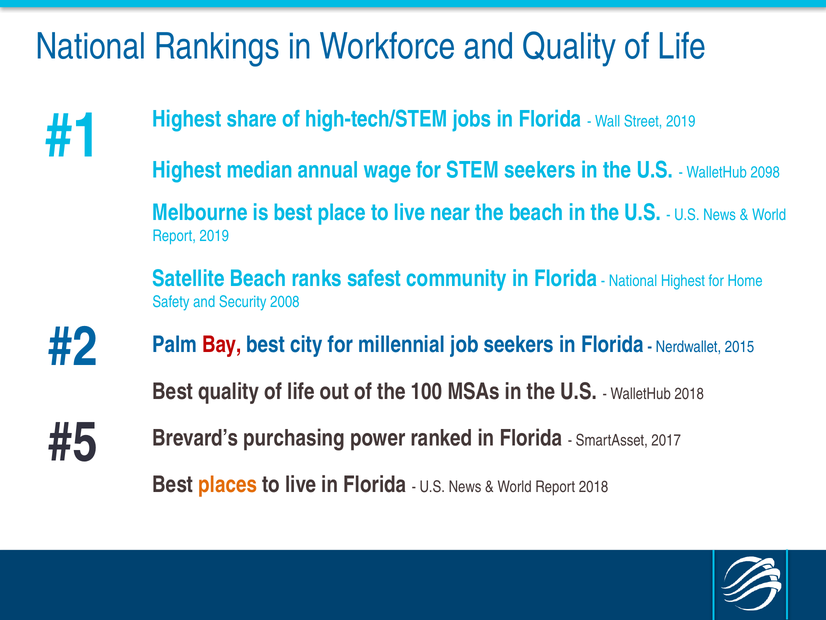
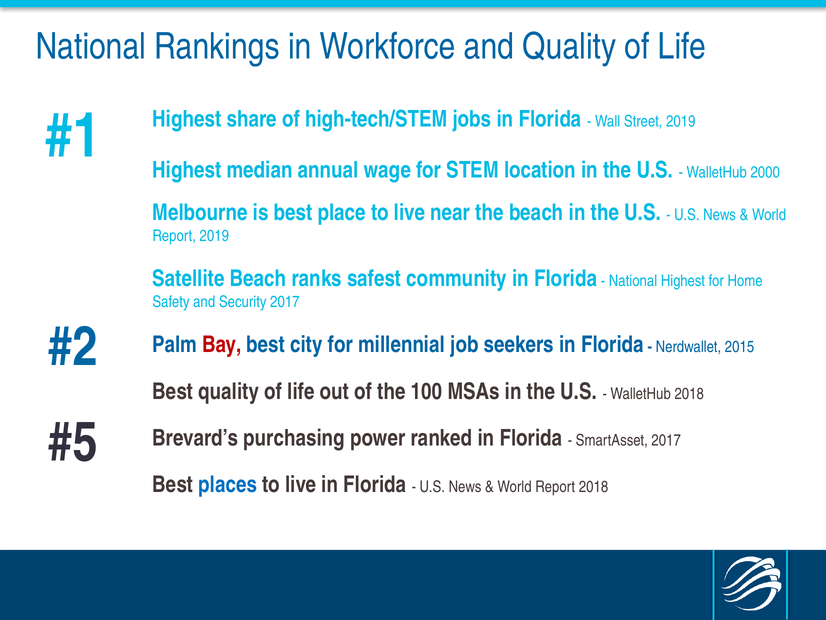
STEM seekers: seekers -> location (540, 170)
2098: 2098 -> 2000 (765, 173)
Security 2008: 2008 -> 2017 (285, 302)
places colour: orange -> blue (228, 484)
